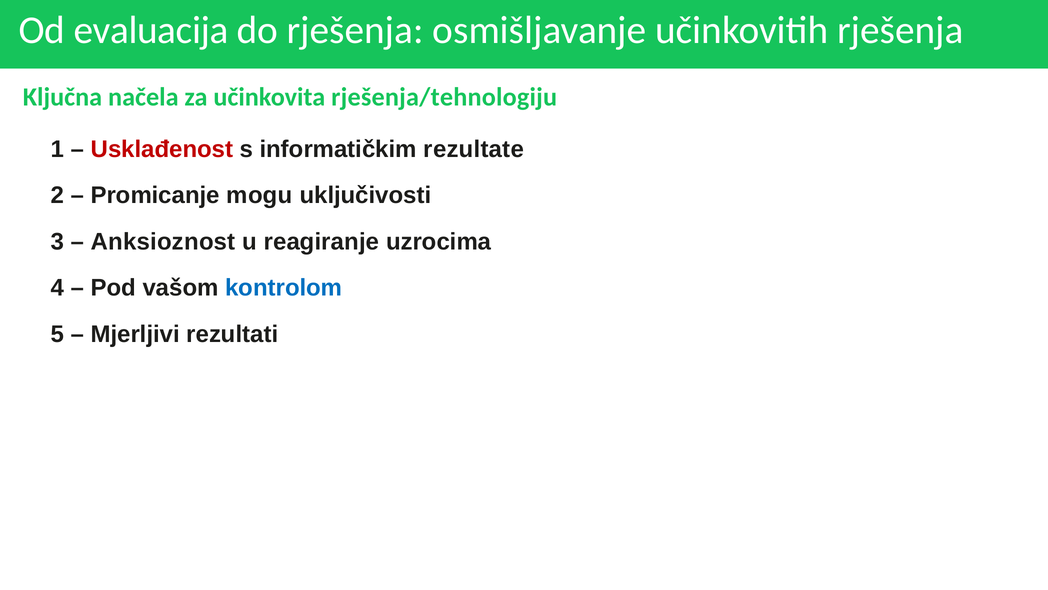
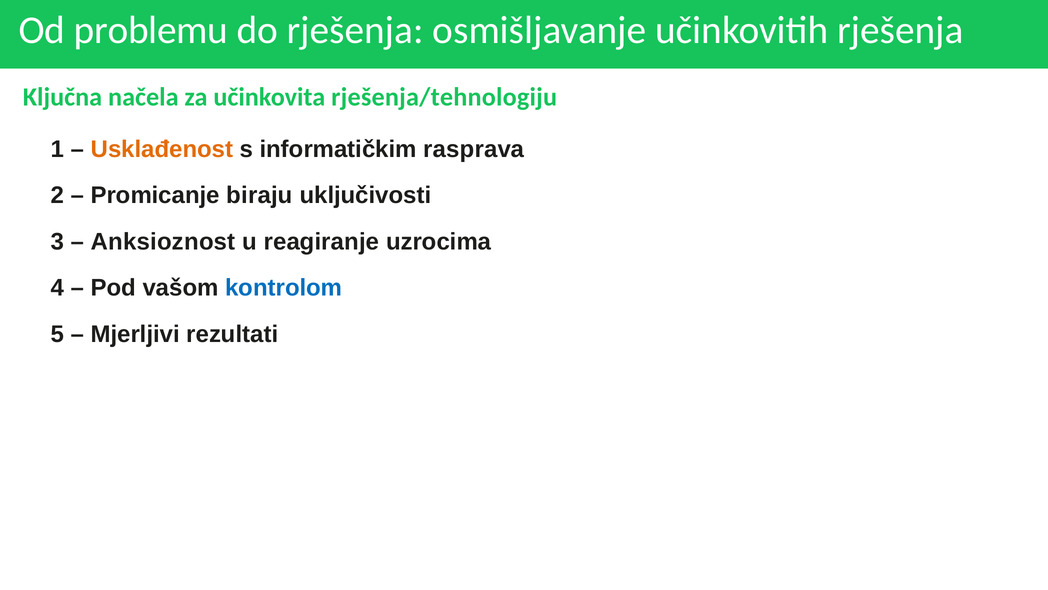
evaluacija: evaluacija -> problemu (151, 30)
Usklađenost colour: red -> orange (162, 149)
rezultate: rezultate -> rasprava (474, 149)
mogu: mogu -> biraju (259, 195)
